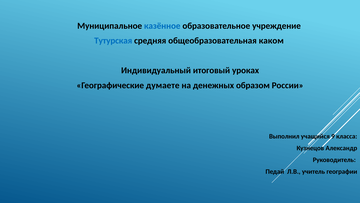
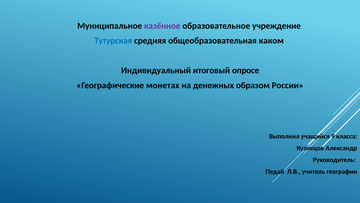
казённое colour: blue -> purple (162, 26)
уроках: уроках -> опросе (246, 70)
думаете: думаете -> монетах (163, 85)
